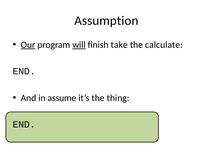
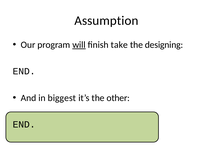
Our underline: present -> none (28, 45)
calculate: calculate -> designing (164, 45)
assume: assume -> biggest (62, 98)
thing: thing -> other (118, 98)
